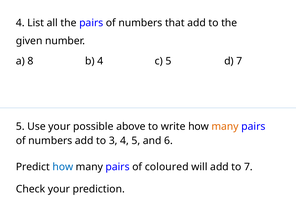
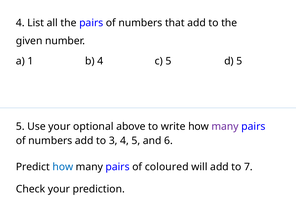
8: 8 -> 1 (30, 61)
d 7: 7 -> 5 (239, 61)
possible: possible -> optional (93, 127)
many colour: orange -> purple (225, 127)
